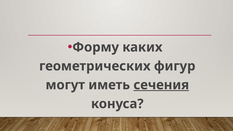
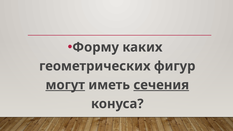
могут underline: none -> present (65, 85)
